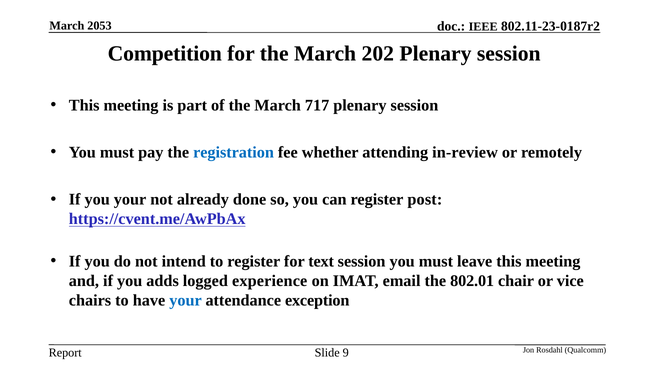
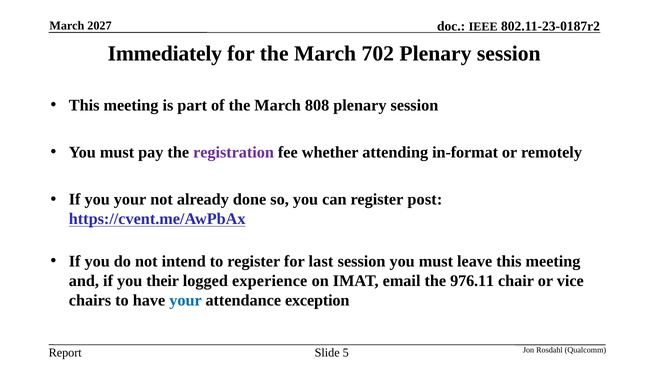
2053: 2053 -> 2027 (99, 26)
Competition: Competition -> Immediately (165, 54)
202: 202 -> 702 (378, 54)
717: 717 -> 808 (317, 105)
registration colour: blue -> purple (234, 153)
in-review: in-review -> in-format (465, 153)
text: text -> last (321, 261)
adds: adds -> their (163, 281)
802.01: 802.01 -> 976.11 (472, 281)
9: 9 -> 5 (346, 353)
